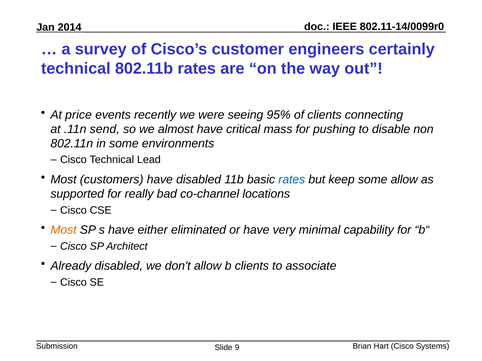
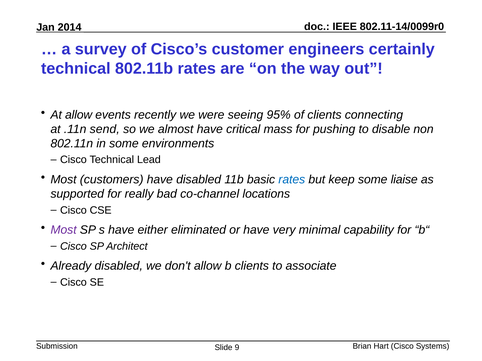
At price: price -> allow (79, 115)
some allow: allow -> liaise (404, 180)
Most colour: orange -> purple (64, 230)
